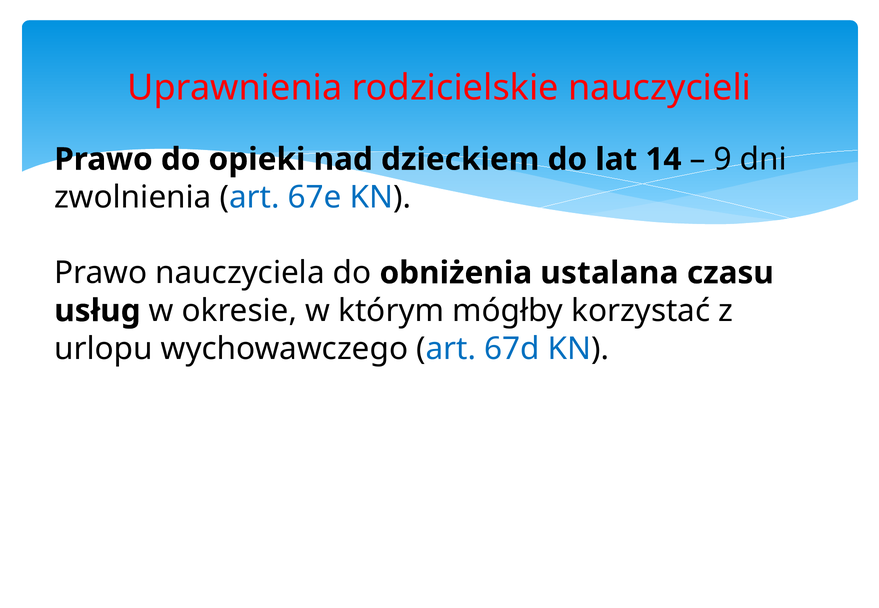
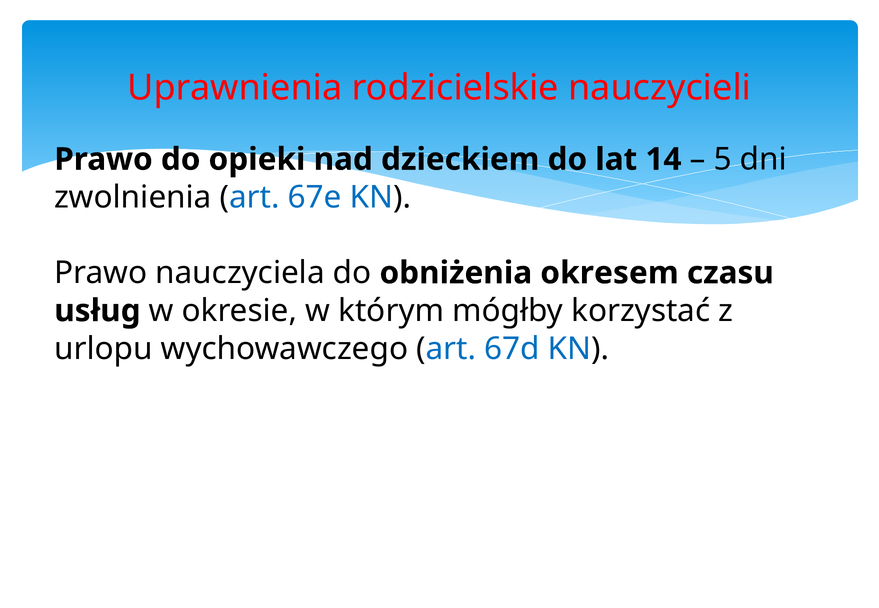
9: 9 -> 5 (723, 159)
ustalana: ustalana -> okresem (609, 273)
